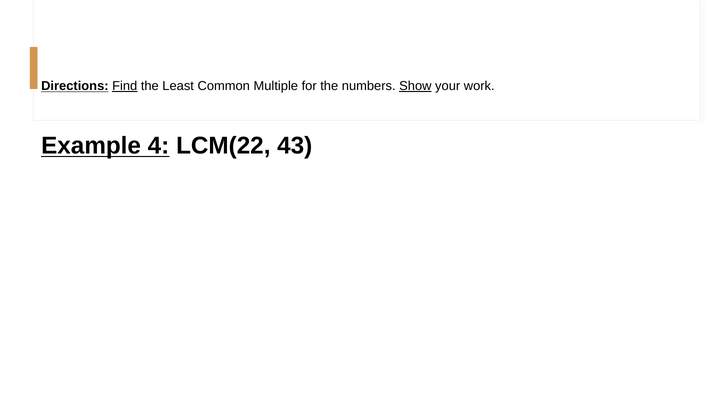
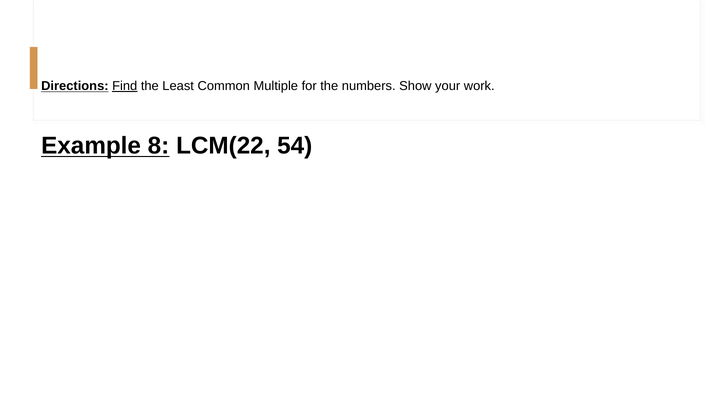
Show underline: present -> none (415, 86)
4: 4 -> 8 (159, 146)
43: 43 -> 54 (295, 146)
